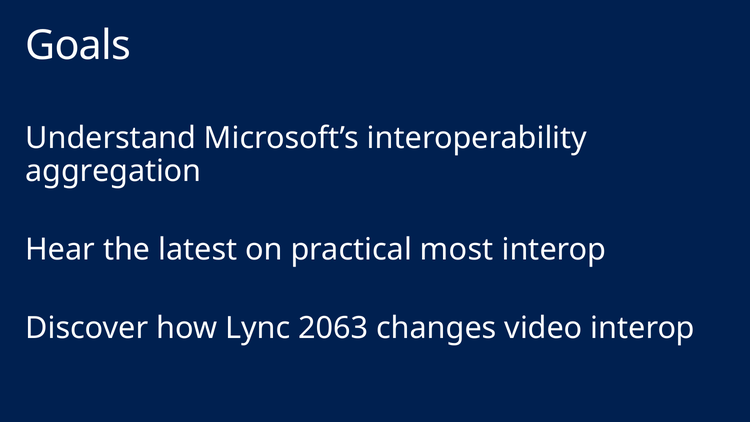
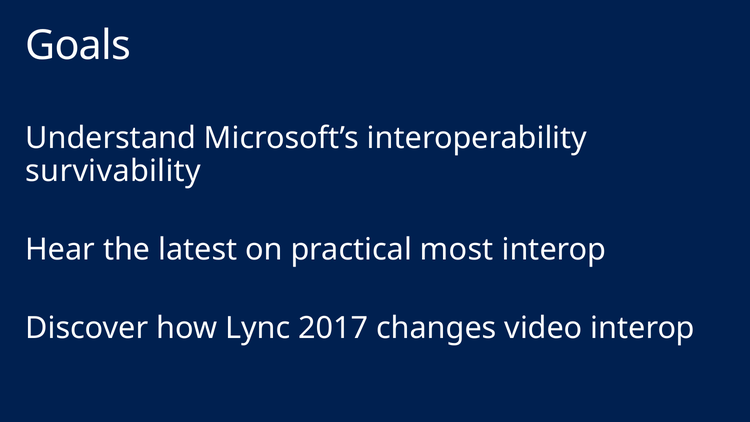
aggregation: aggregation -> survivability (113, 171)
2063: 2063 -> 2017 (333, 328)
